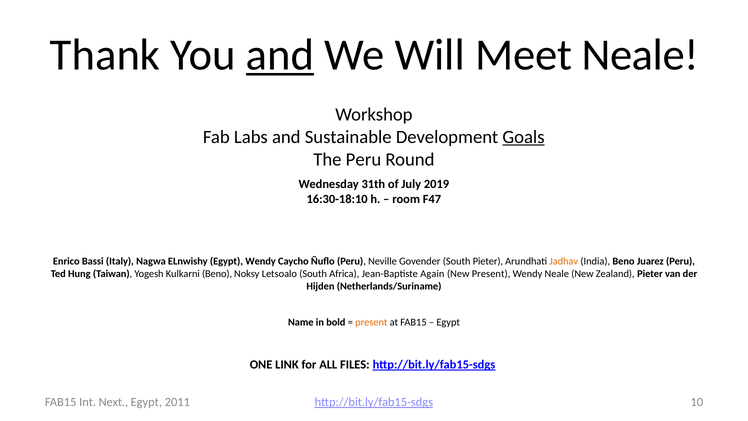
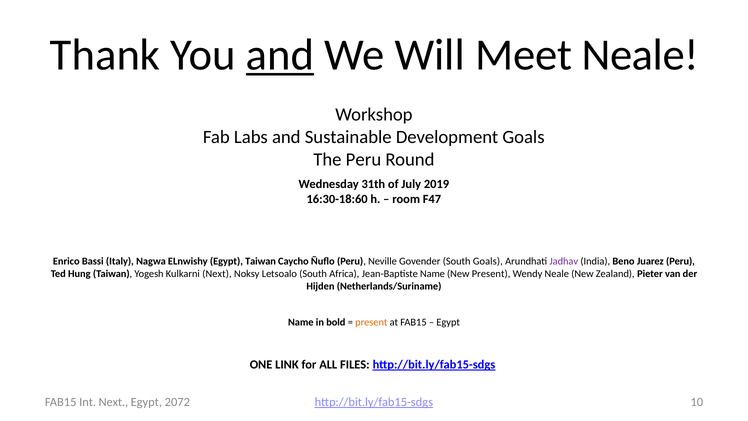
Goals underline: present -> none (523, 137)
16:30-18:10: 16:30-18:10 -> 16:30-18:60 (337, 199)
Egypt Wendy: Wendy -> Taiwan (261, 261)
South Pieter: Pieter -> Goals (488, 261)
Jadhav colour: orange -> purple (564, 261)
Kulkarni Beno: Beno -> Next (217, 274)
Jean-Baptiste Again: Again -> Name (432, 274)
2011: 2011 -> 2072 (177, 402)
